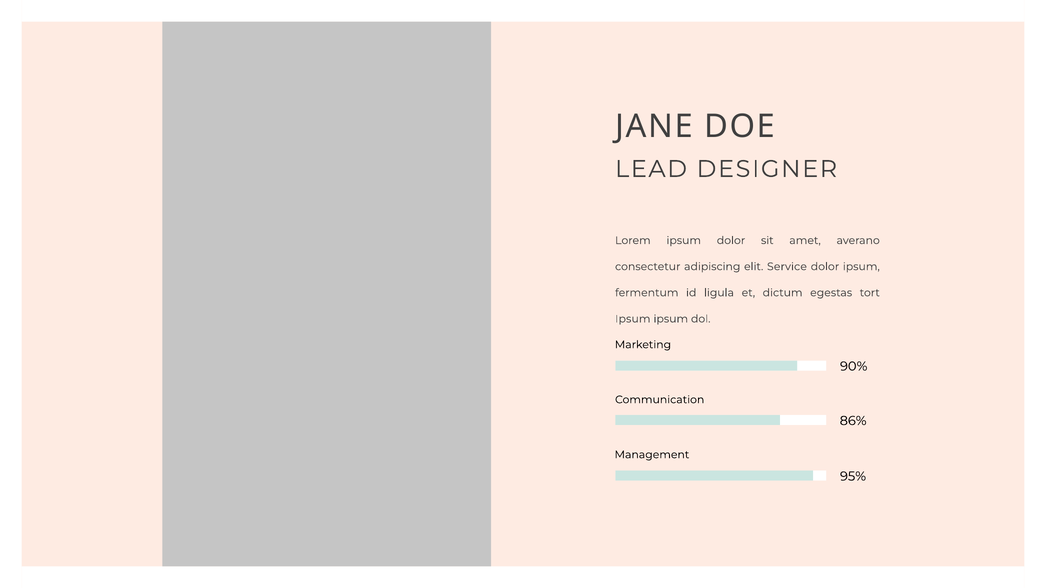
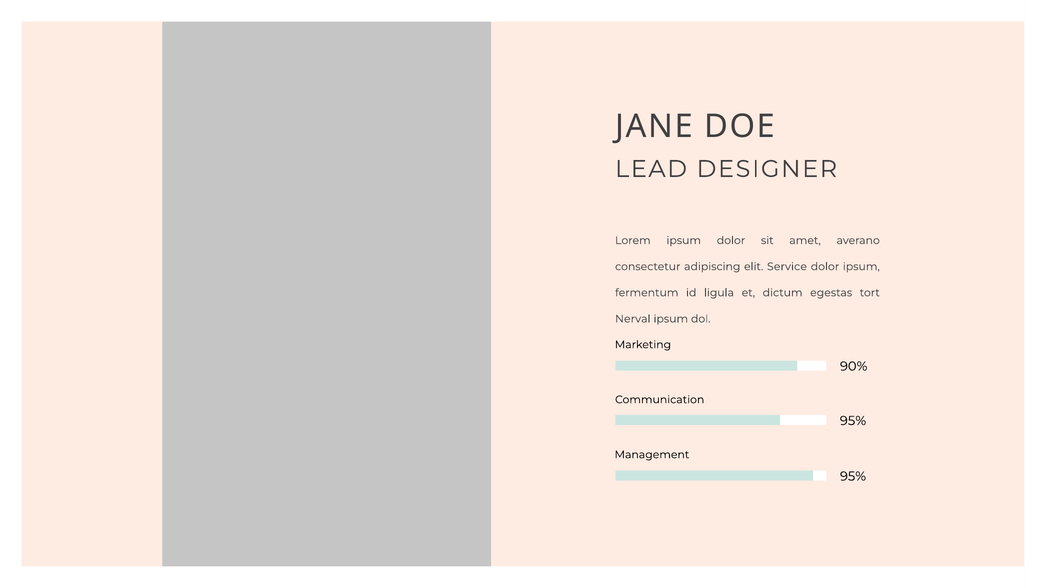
Ipsum: Ipsum -> Nerval (633, 319)
86%: 86% -> 95% (853, 421)
